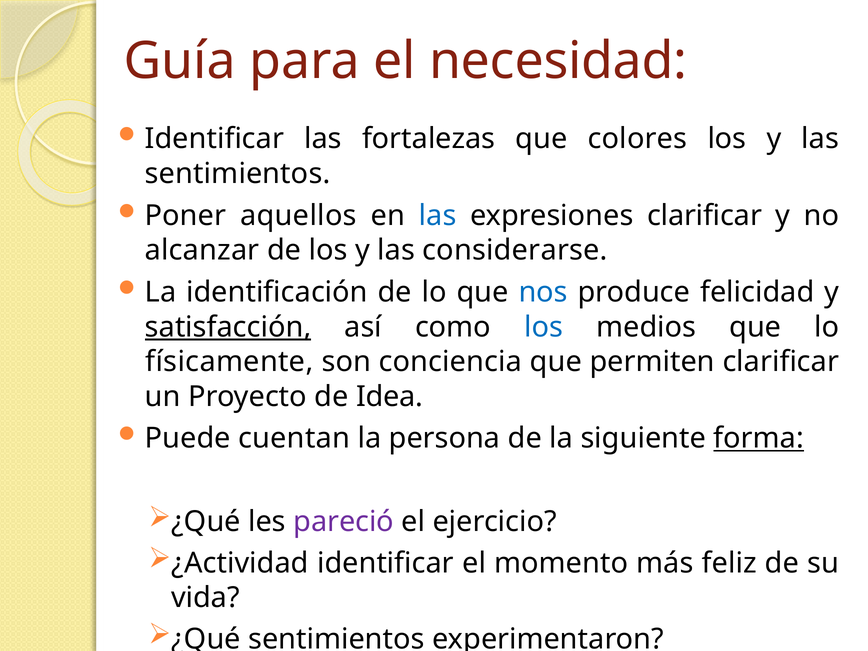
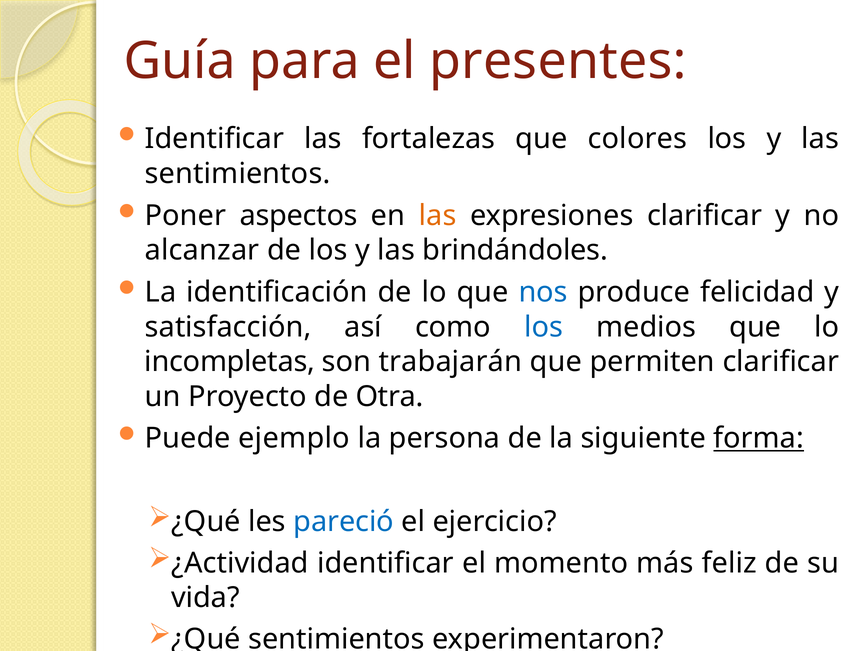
necesidad: necesidad -> presentes (558, 61)
aquellos: aquellos -> aspectos (299, 216)
las colour: blue -> orange (438, 216)
considerarse: considerarse -> brindándoles (515, 250)
satisfacción underline: present -> none (228, 327)
físicamente: físicamente -> incompletas (230, 362)
conciencia: conciencia -> trabajarán (450, 362)
Idea: Idea -> Otra (390, 396)
cuentan: cuentan -> ejemplo (294, 438)
pareció colour: purple -> blue (344, 522)
